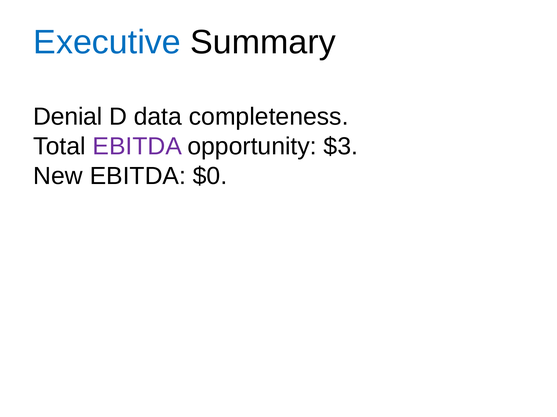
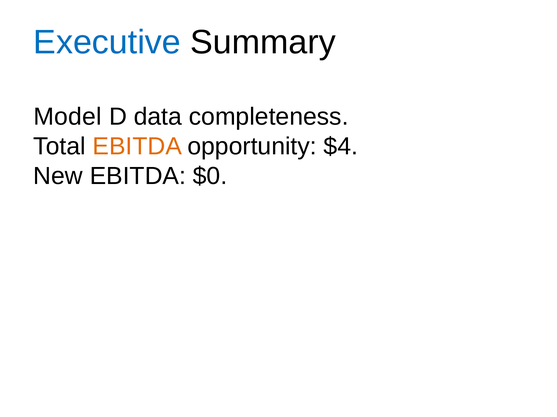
Denial: Denial -> Model (68, 117)
EBITDA colour: purple -> orange (137, 147)
$3: $3 -> $4 (341, 147)
